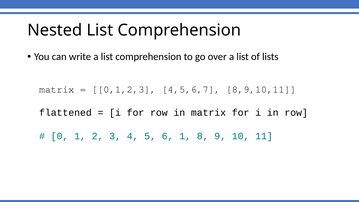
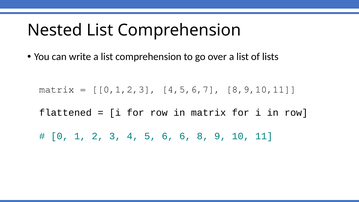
6 1: 1 -> 6 (185, 136)
